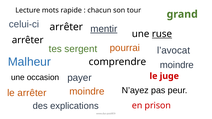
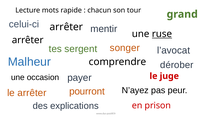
mentir underline: present -> none (104, 29)
pourrai: pourrai -> songer (125, 48)
moindre: moindre -> dérober (177, 65)
moindre: moindre -> pourront (87, 92)
